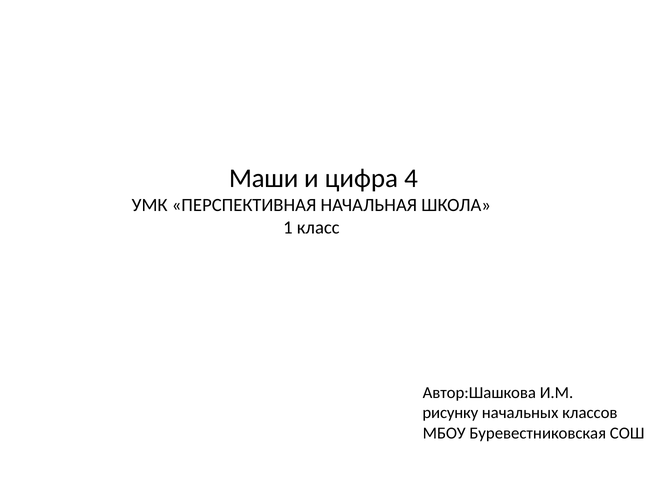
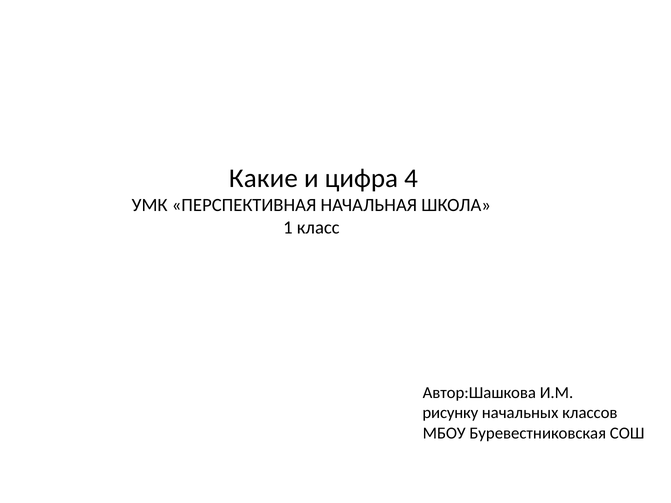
Маши: Маши -> Какие (263, 179)
